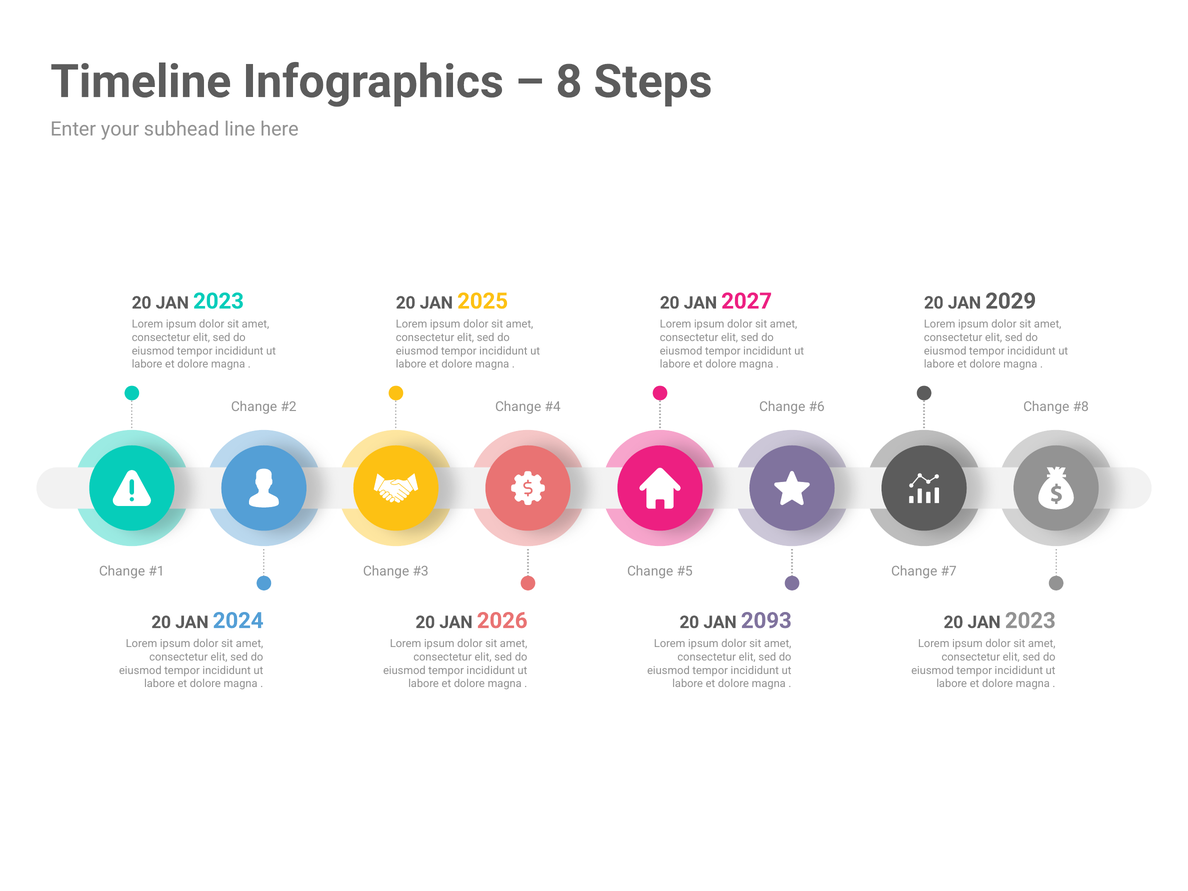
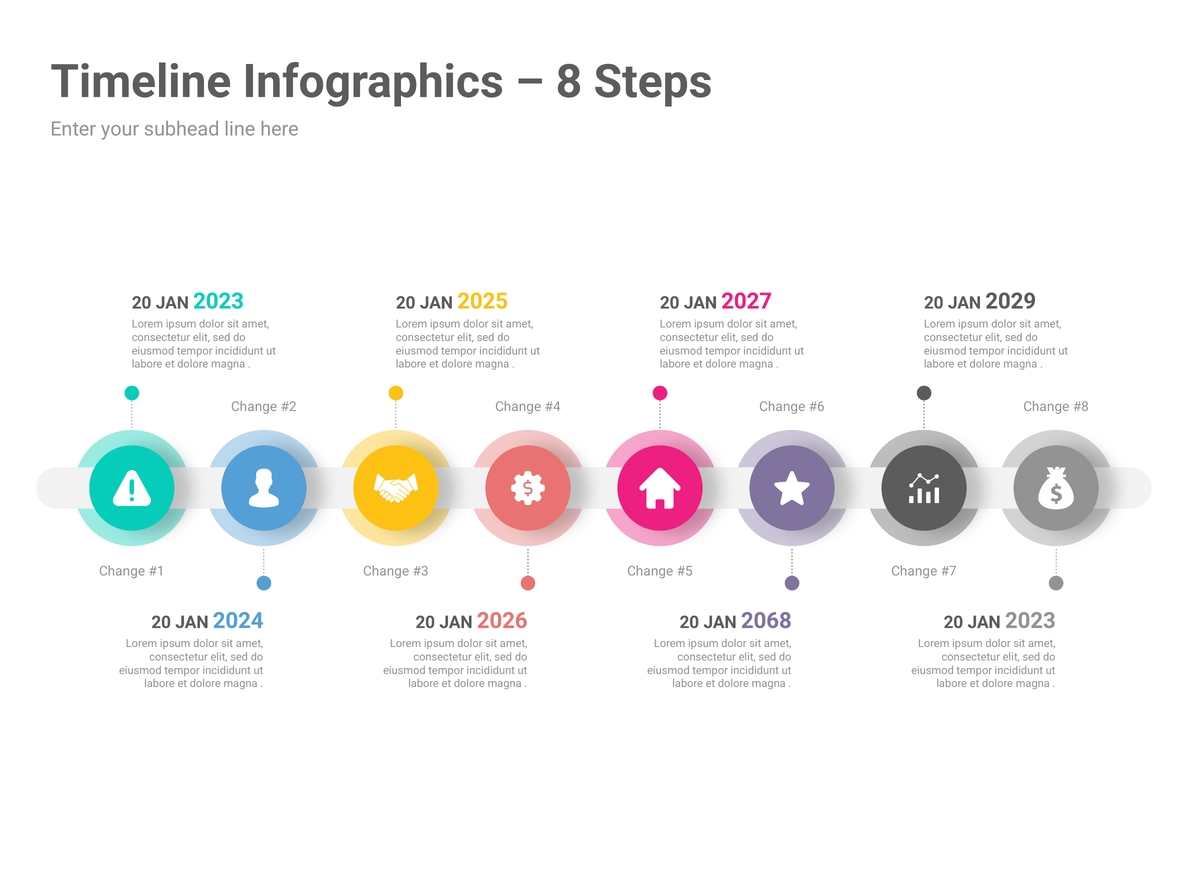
2093: 2093 -> 2068 (766, 621)
